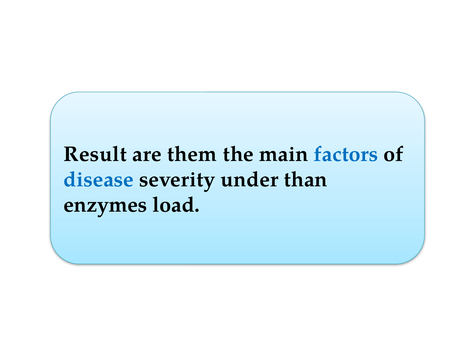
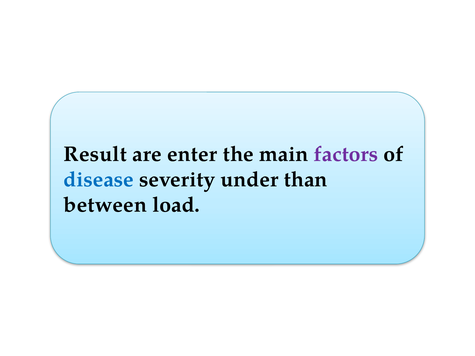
them: them -> enter (192, 154)
factors colour: blue -> purple (346, 154)
enzymes: enzymes -> between (105, 205)
